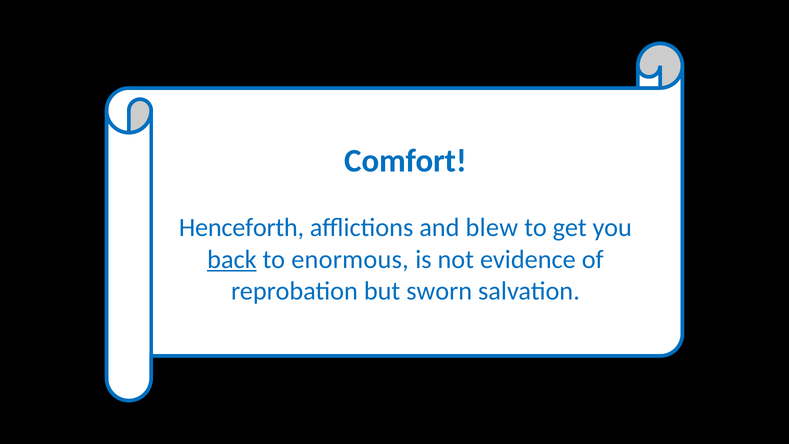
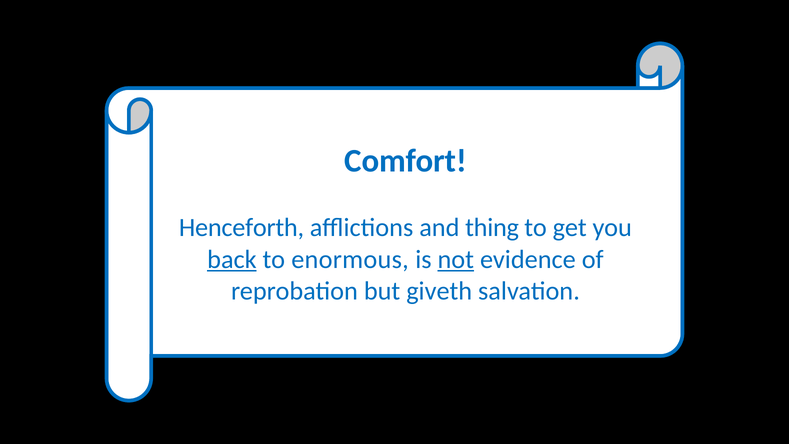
blew: blew -> thing (492, 228)
not underline: none -> present (456, 259)
sworn: sworn -> giveth (439, 291)
